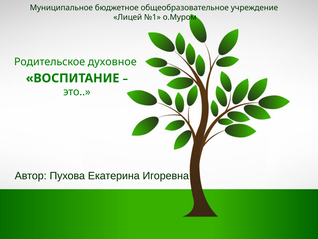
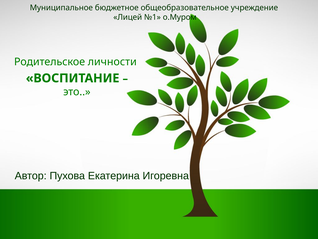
духовное: духовное -> личности (112, 62)
